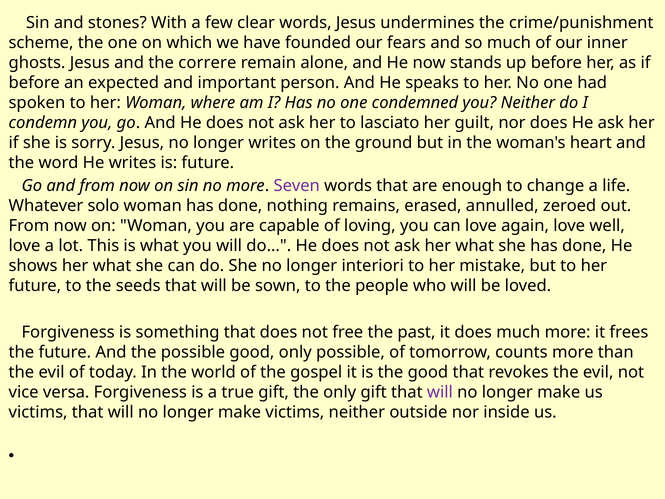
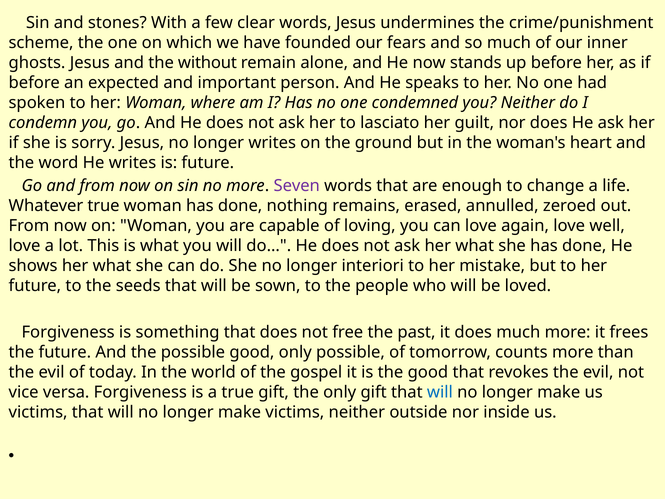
correre: correre -> without (207, 63)
Whatever solo: solo -> true (103, 206)
will colour: purple -> blue (440, 392)
